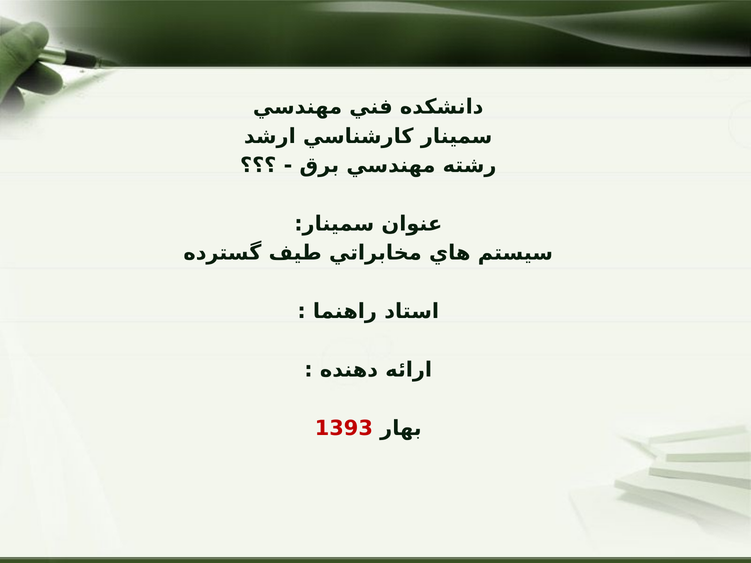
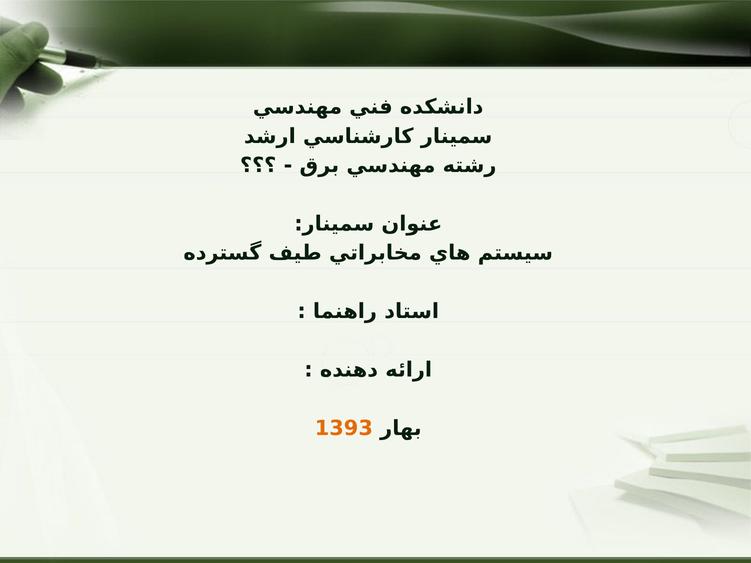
1393 colour: red -> orange (344, 428)
